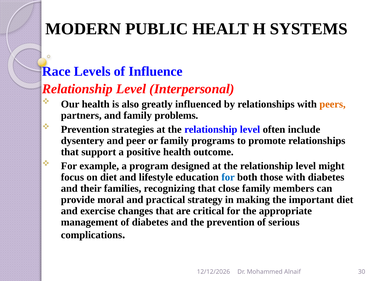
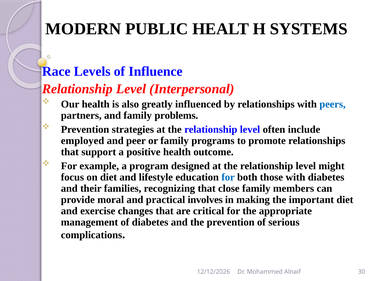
peers colour: orange -> blue (333, 104)
dysentery: dysentery -> employed (83, 141)
strategy: strategy -> involves (205, 199)
